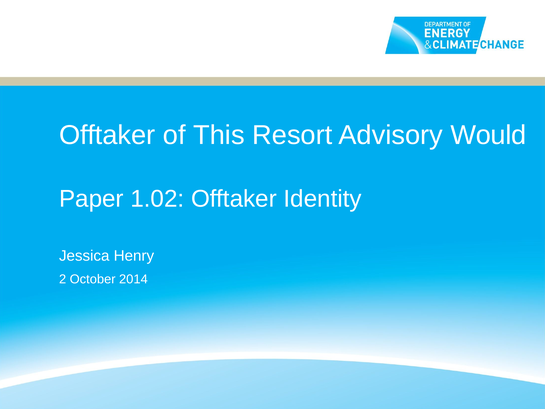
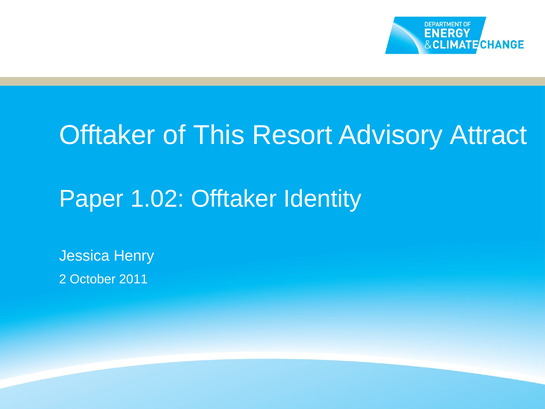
Would: Would -> Attract (488, 135)
2014: 2014 -> 2011 (133, 279)
